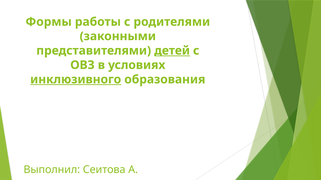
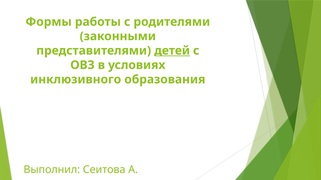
инклюзивного underline: present -> none (76, 80)
